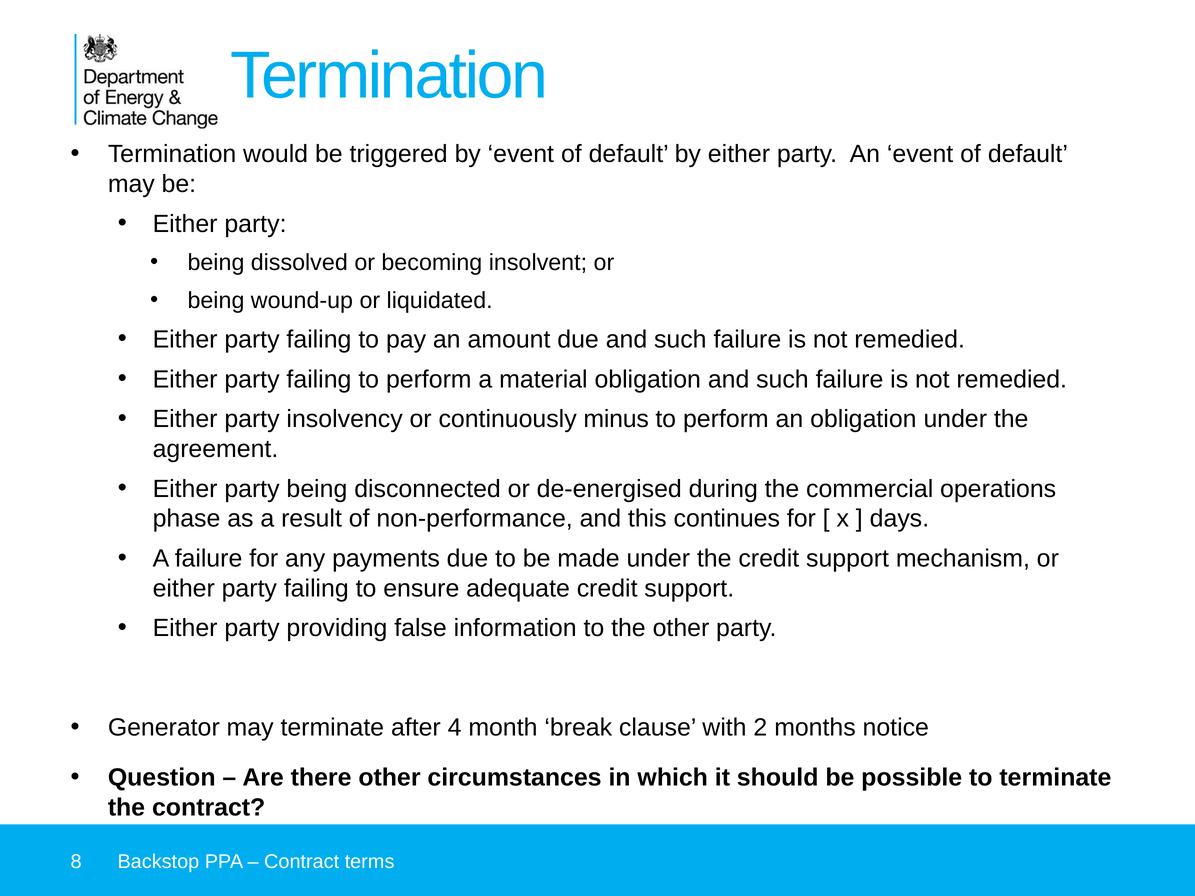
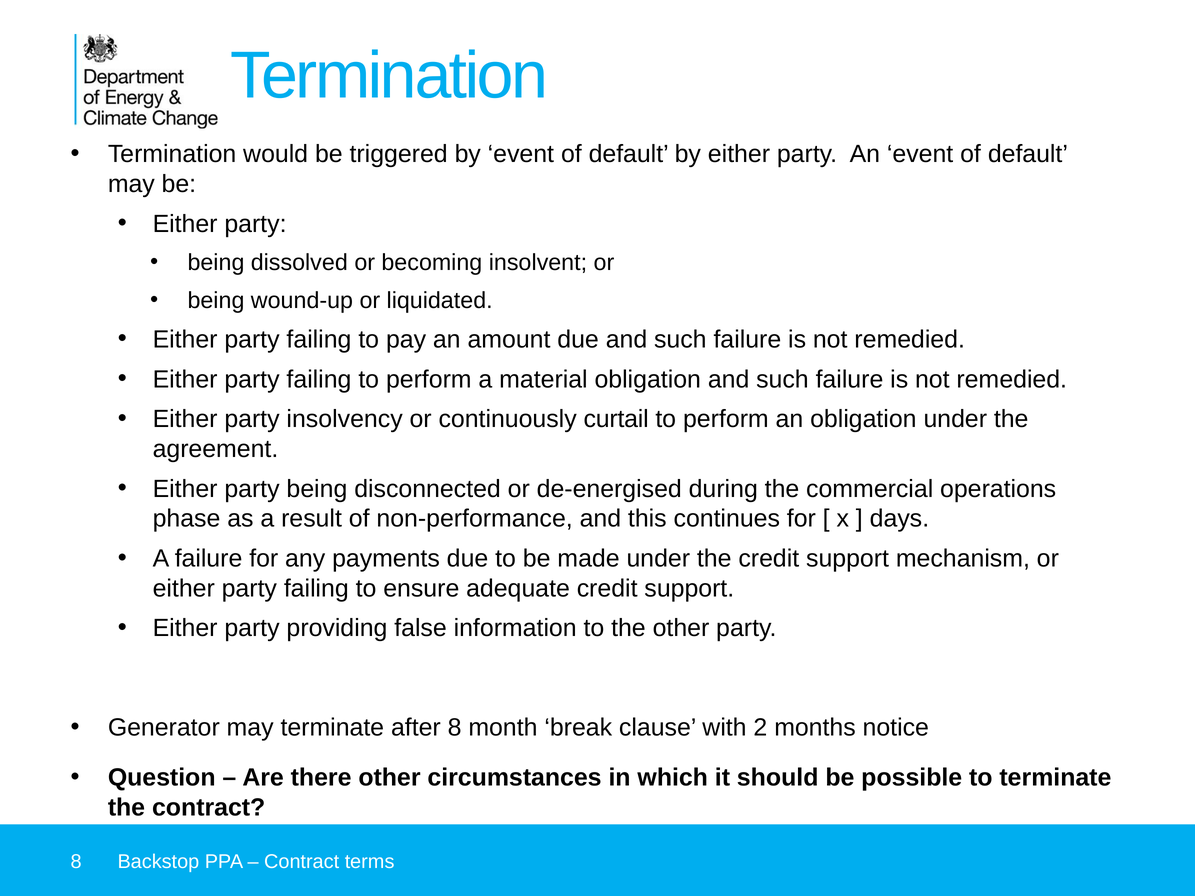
minus: minus -> curtail (616, 419)
after 4: 4 -> 8 (455, 728)
